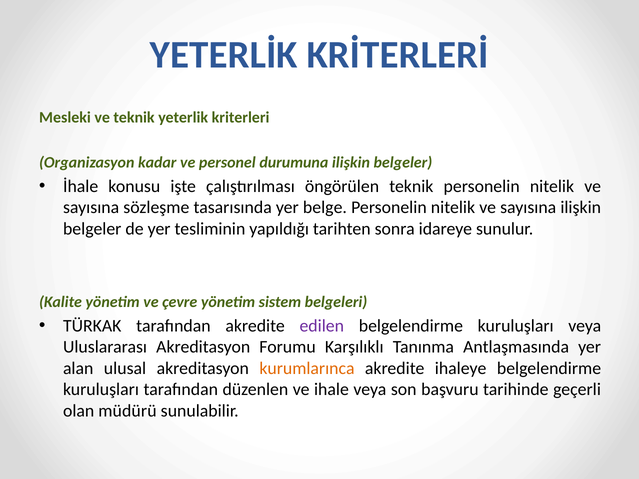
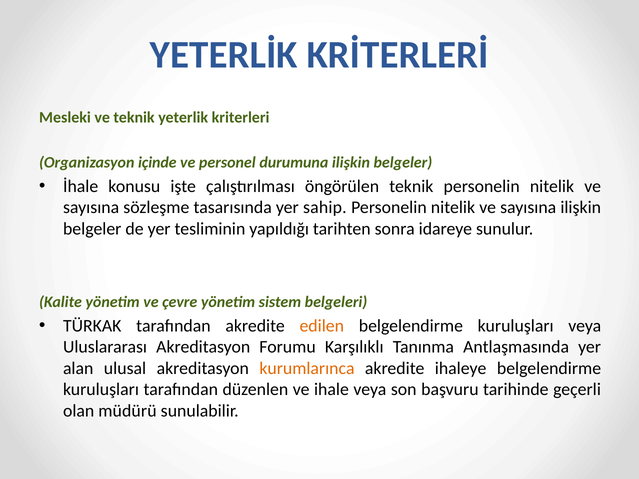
kadar: kadar -> içinde (157, 162)
belge: belge -> sahip (325, 208)
edilen colour: purple -> orange (322, 326)
